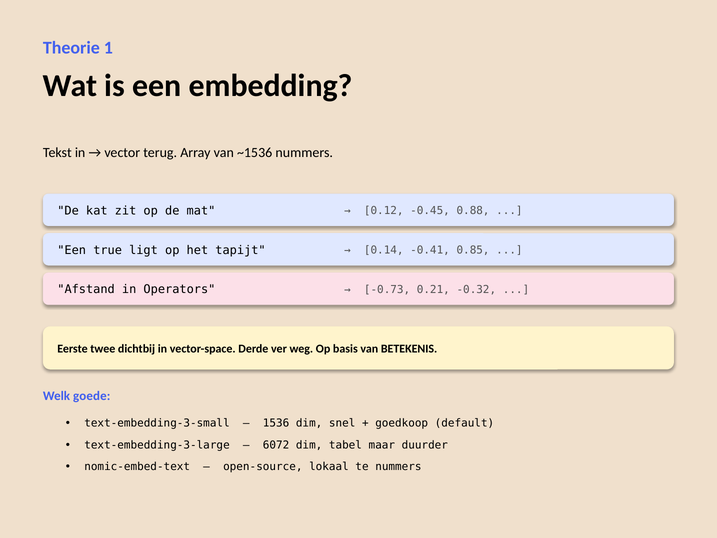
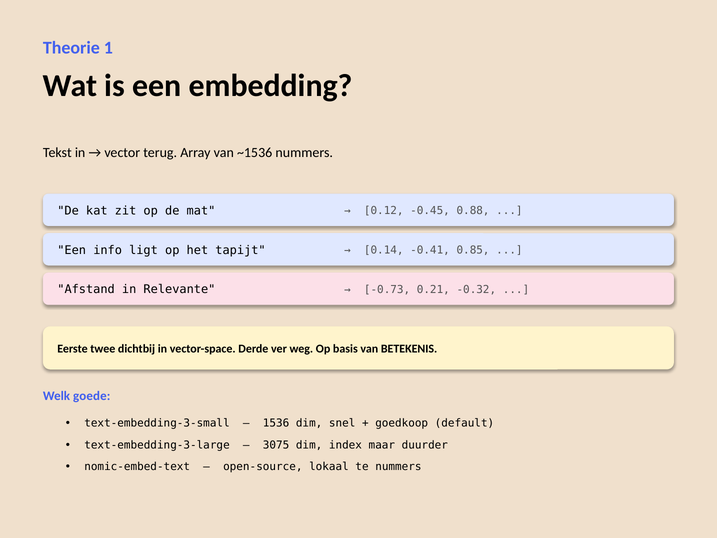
true: true -> info (108, 250)
Operators: Operators -> Relevante (179, 289)
6072: 6072 -> 3075 (276, 445)
tabel: tabel -> index (345, 445)
